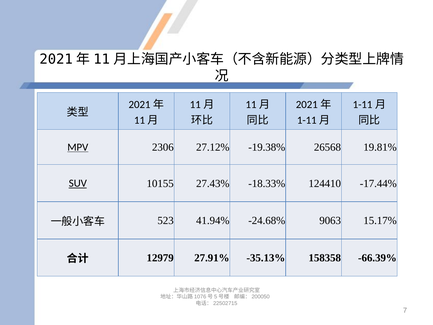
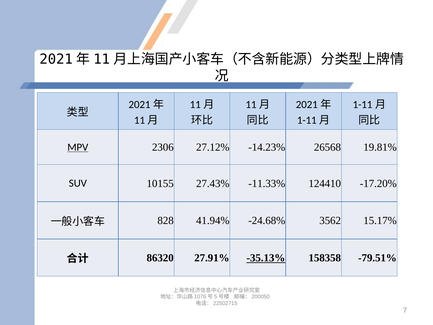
-19.38%: -19.38% -> -14.23% (267, 147)
SUV underline: present -> none (78, 183)
-18.33%: -18.33% -> -11.33% (267, 183)
-17.44%: -17.44% -> -17.20% (378, 183)
523: 523 -> 828 (166, 220)
9063: 9063 -> 3562 (330, 220)
12979: 12979 -> 86320 (160, 258)
-35.13% underline: none -> present (266, 258)
-66.39%: -66.39% -> -79.51% (377, 258)
